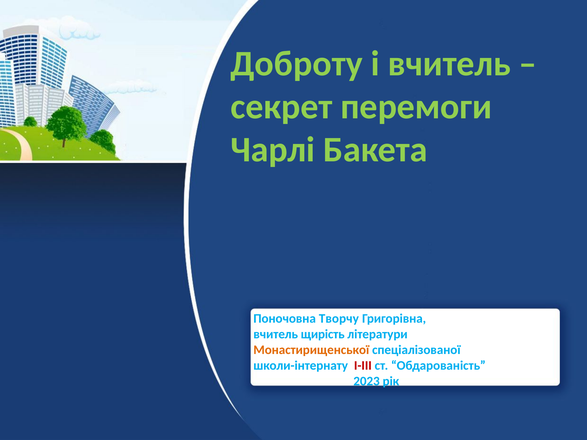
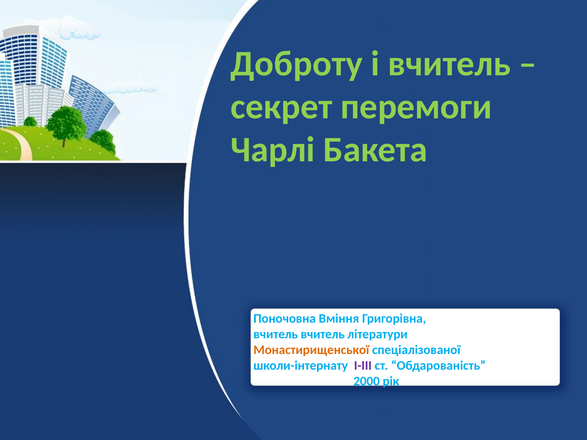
Творчу: Творчу -> Вміння (339, 319)
вчитель щирість: щирість -> вчитель (323, 335)
І-ІІІ colour: red -> purple (363, 366)
2023: 2023 -> 2000 (367, 381)
